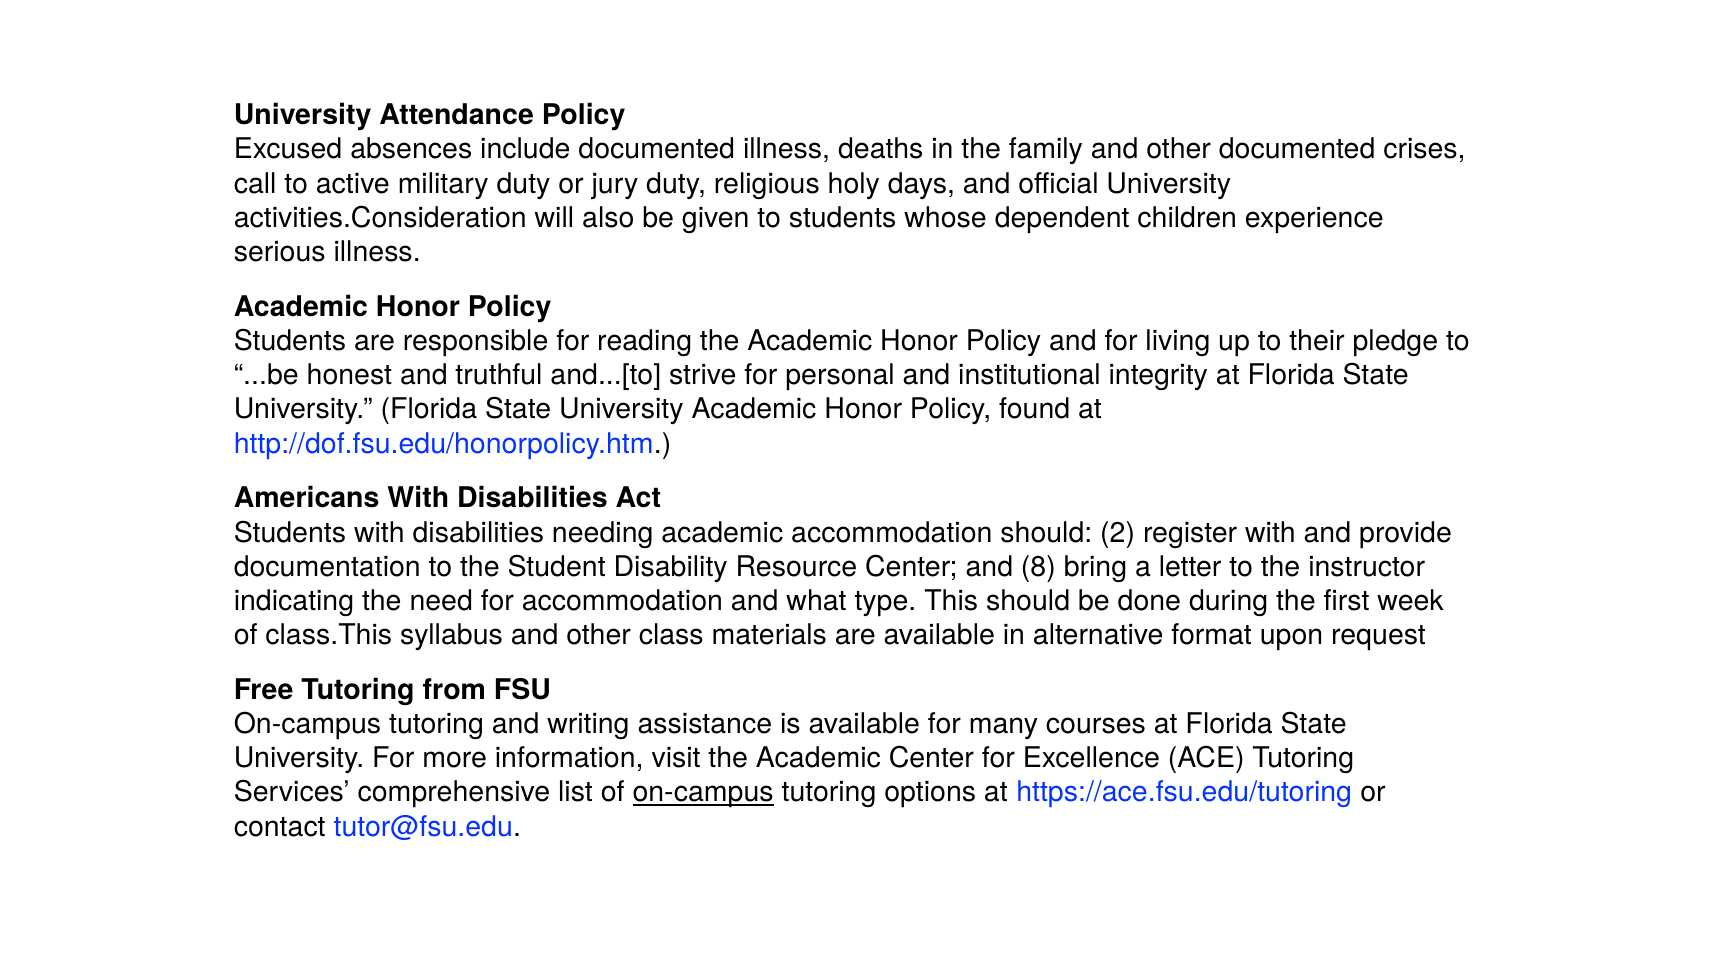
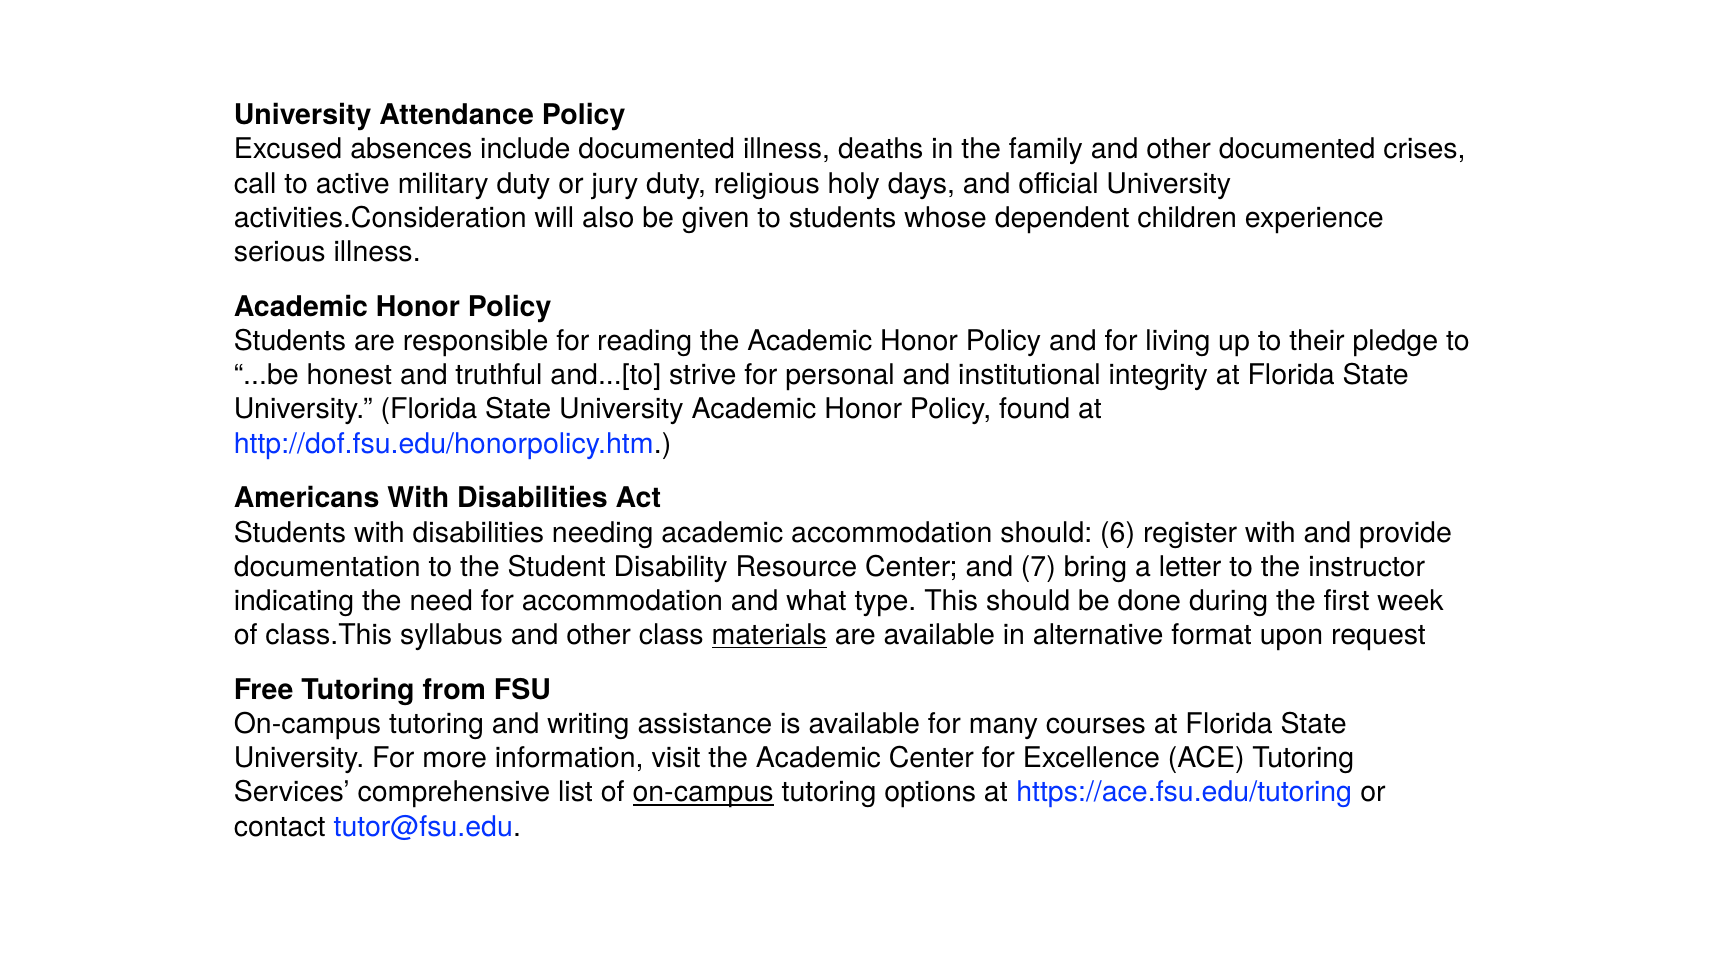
2: 2 -> 6 (1118, 533)
8: 8 -> 7 (1038, 567)
materials underline: none -> present (769, 635)
